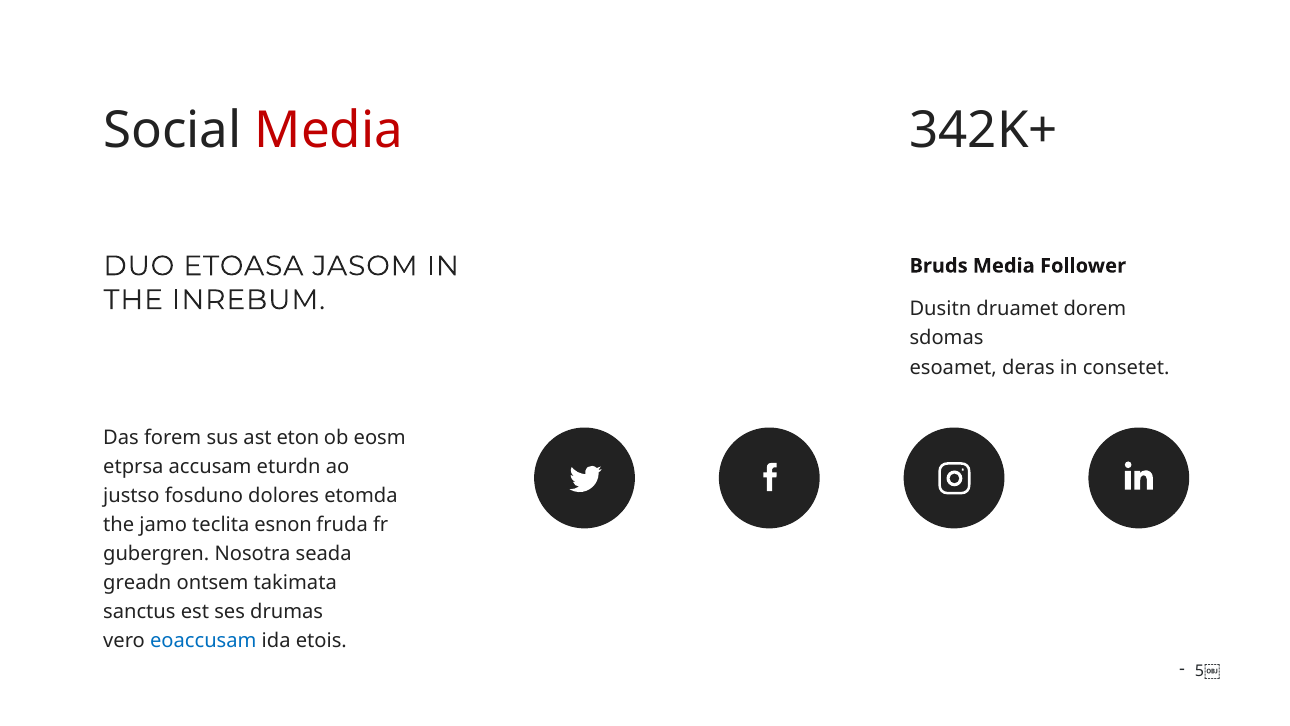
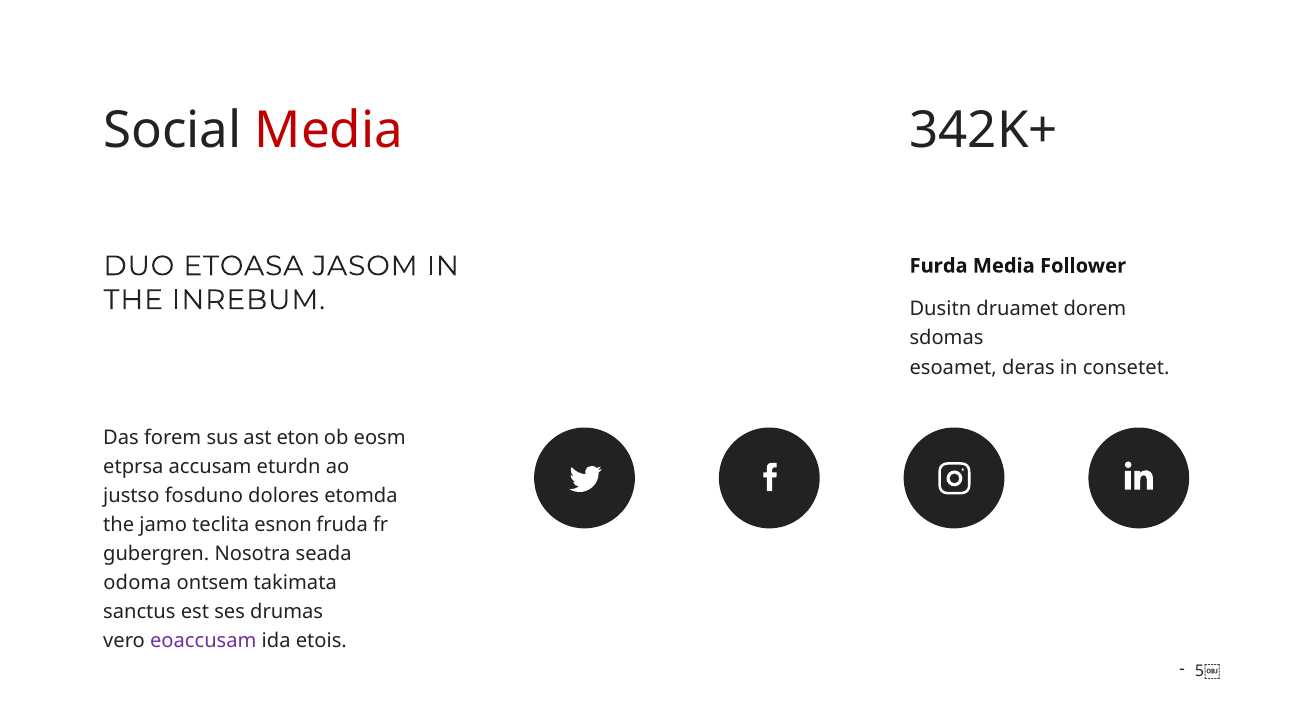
Bruds: Bruds -> Furda (939, 266)
greadn: greadn -> odoma (137, 582)
eoaccusam colour: blue -> purple (203, 640)
